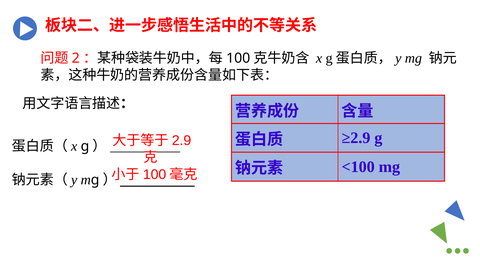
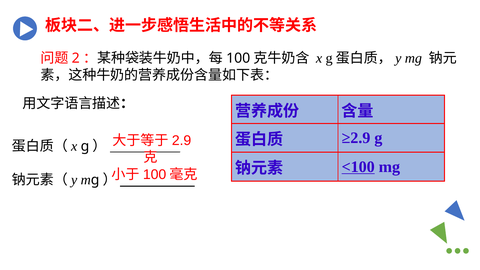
<100 underline: none -> present (358, 167)
